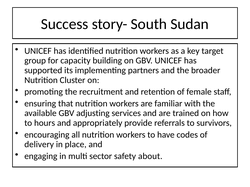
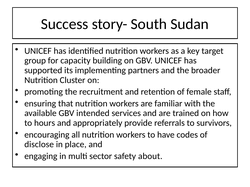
adjusting: adjusting -> intended (93, 114)
delivery: delivery -> disclose (39, 145)
